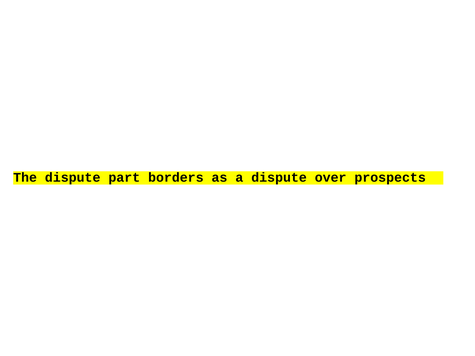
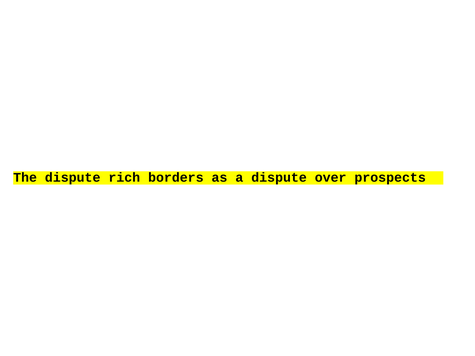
part: part -> rich (124, 178)
